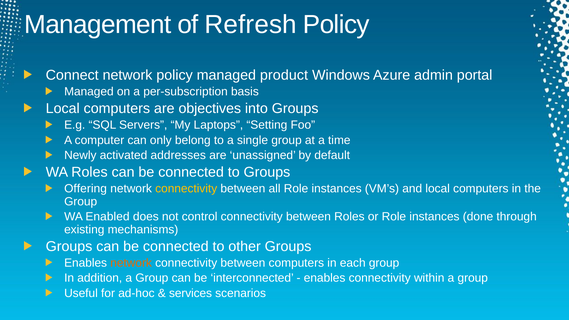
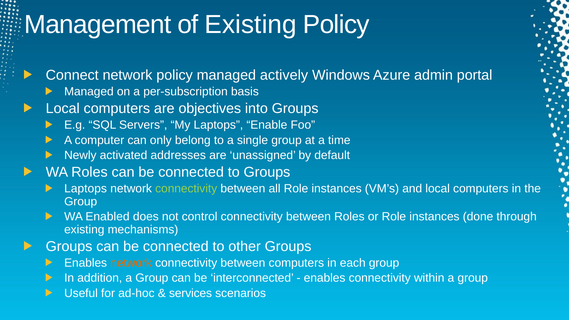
of Refresh: Refresh -> Existing (251, 25)
product: product -> actively (284, 75)
Setting: Setting -> Enable (267, 125)
Offering: Offering -> Laptops (86, 189)
connectivity colour: yellow -> light green (186, 189)
